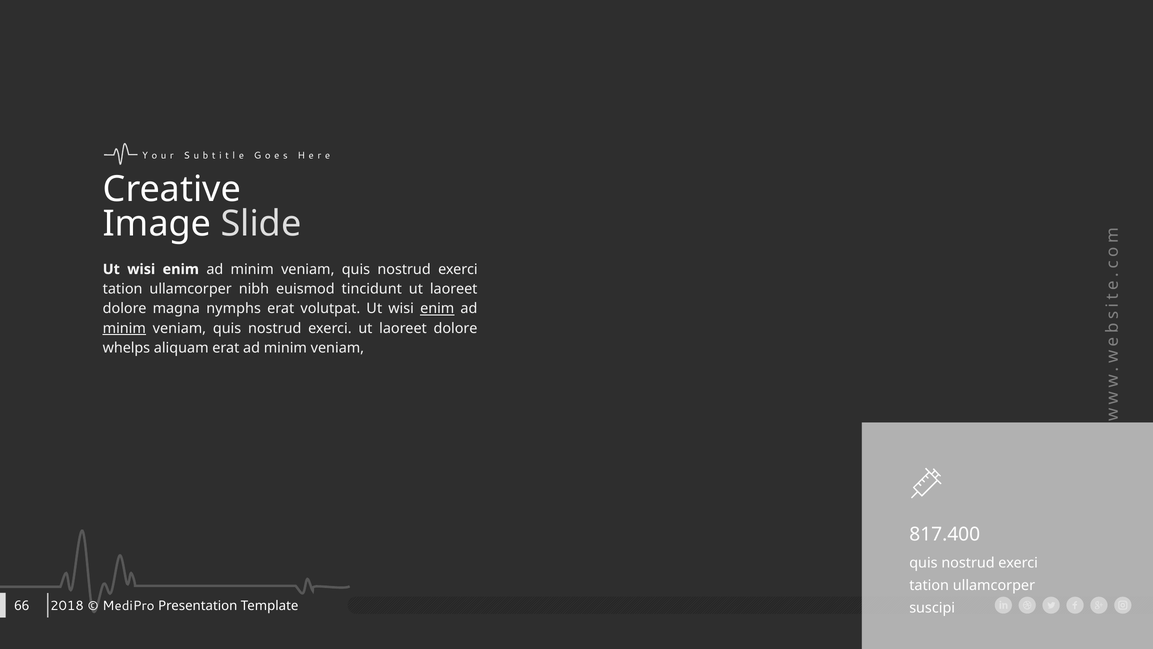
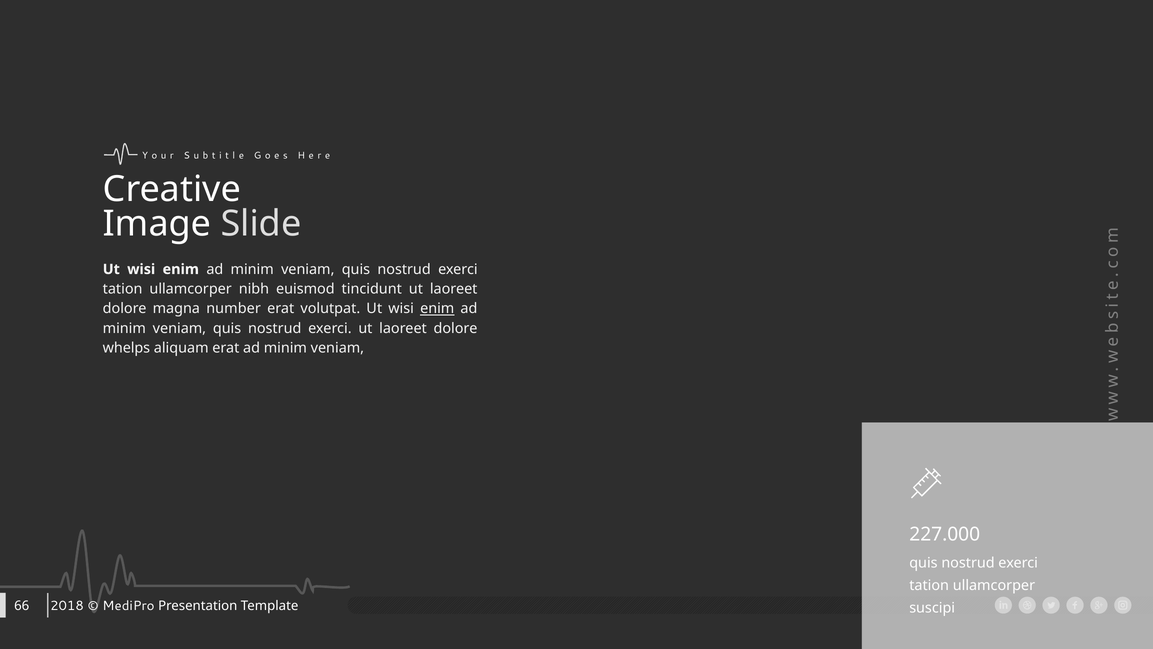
nymphs: nymphs -> number (234, 309)
minim underline: present -> none (124, 328)
817.400: 817.400 -> 227.000 (945, 534)
